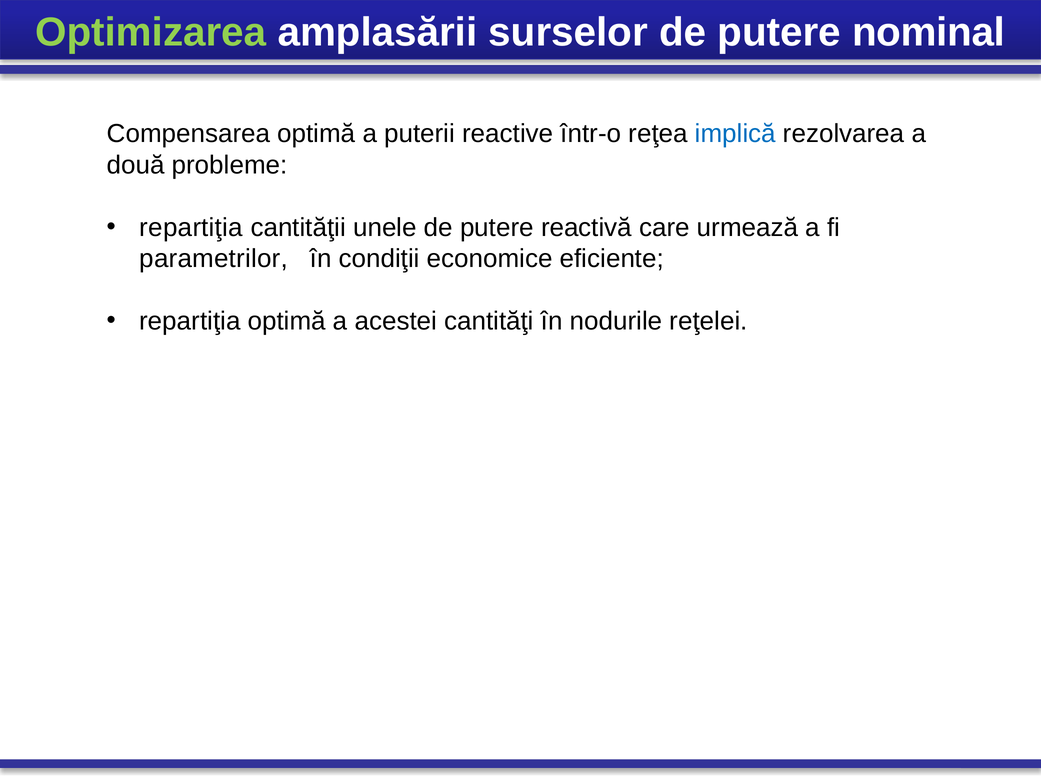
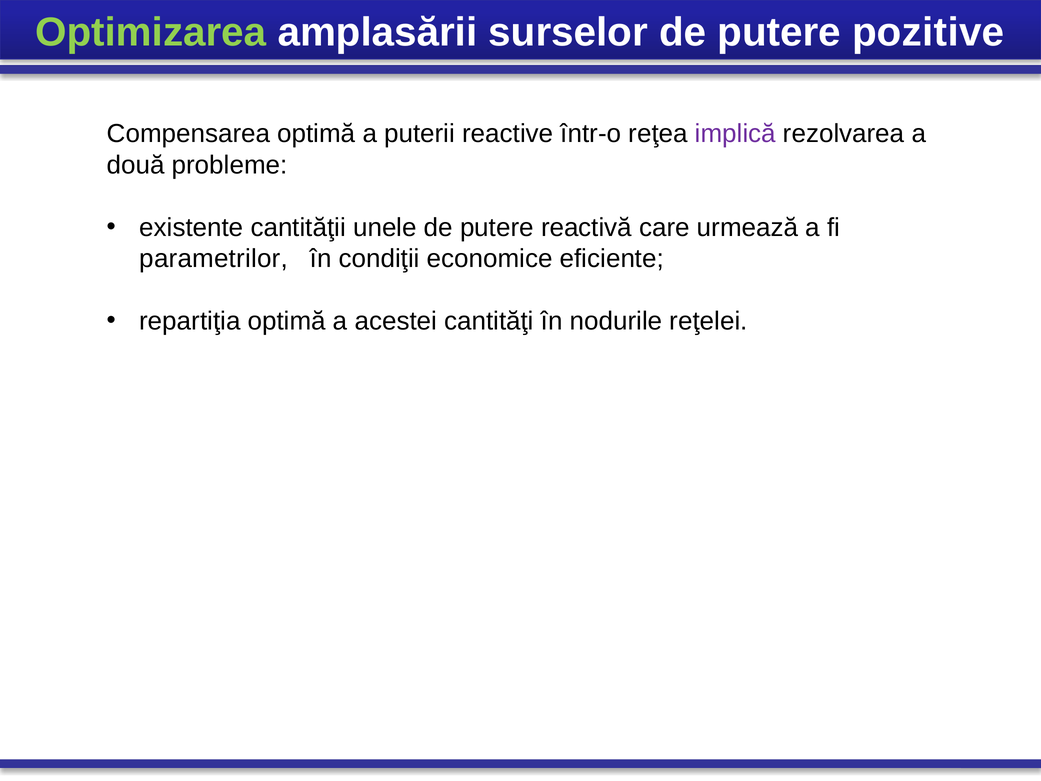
nominal: nominal -> pozitive (928, 32)
implică colour: blue -> purple (735, 134)
repartiţia: repartiţia -> existente (191, 227)
